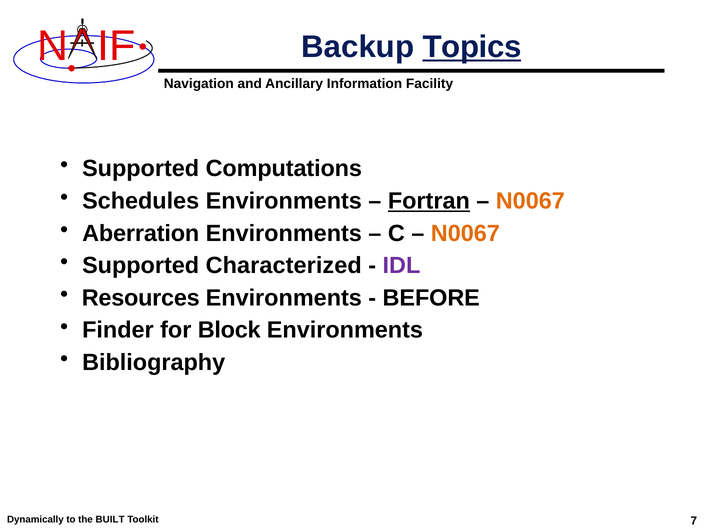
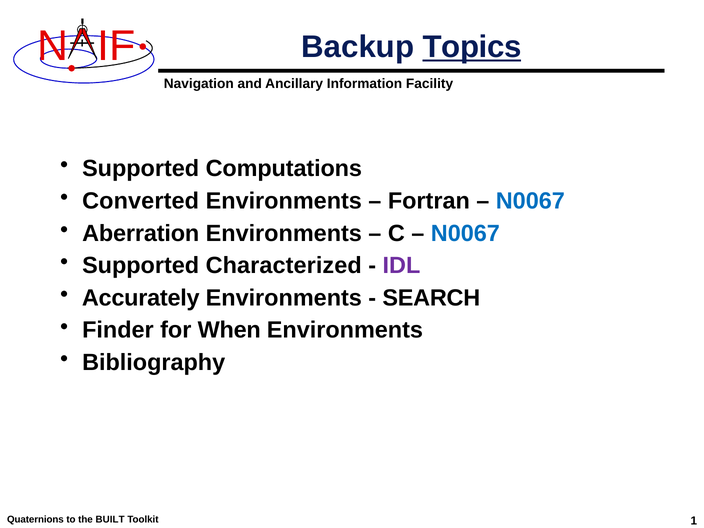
Schedules: Schedules -> Converted (141, 201)
Fortran underline: present -> none (429, 201)
N0067 colour: orange -> blue (530, 201)
N0067 colour: orange -> blue (465, 233)
Resources: Resources -> Accurately (141, 298)
BEFORE: BEFORE -> SEARCH (431, 298)
Block: Block -> When (229, 330)
Dynamically: Dynamically -> Quaternions (35, 520)
7: 7 -> 1 (694, 521)
